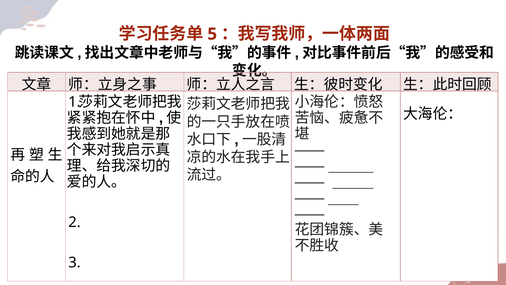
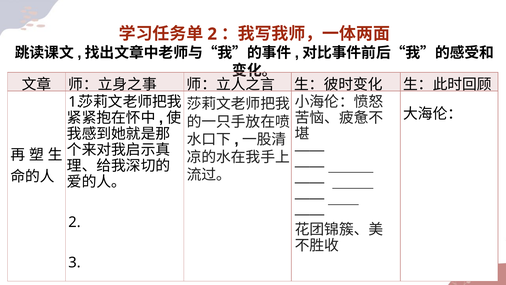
5: 5 -> 2 (212, 34)
